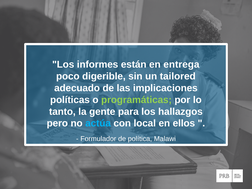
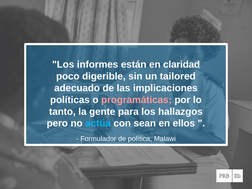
entrega: entrega -> claridad (182, 65)
programáticas colour: light green -> pink (136, 100)
local: local -> sean (145, 123)
